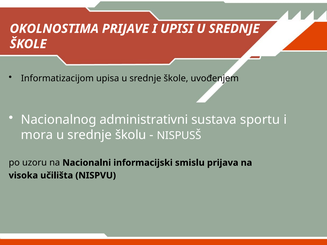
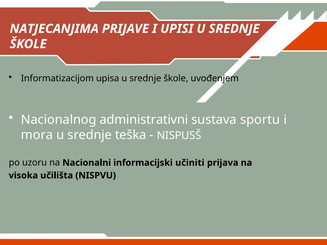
OKOLNOSTIMA: OKOLNOSTIMA -> NATJECANJIMA (54, 29)
školu: školu -> teška (131, 135)
smislu: smislu -> učiniti (190, 163)
